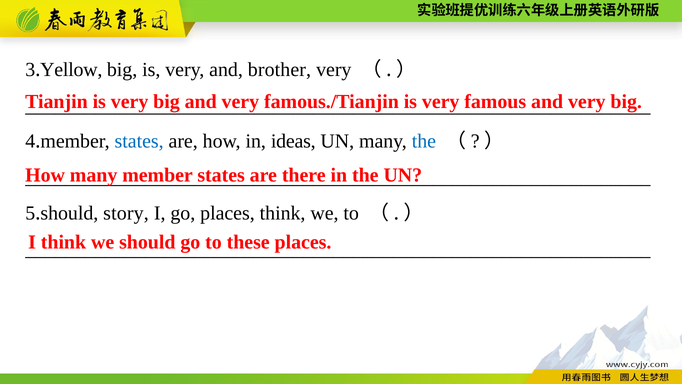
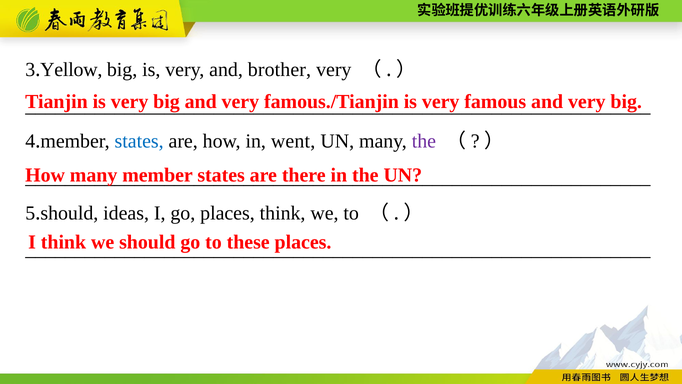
ideas: ideas -> went (293, 141)
the colour: blue -> purple (424, 141)
story: story -> ideas (126, 213)
